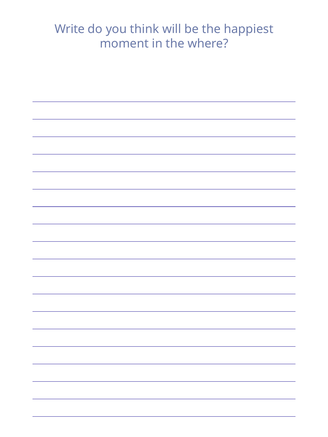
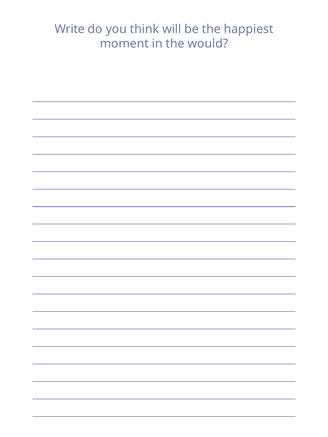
where: where -> would (208, 44)
